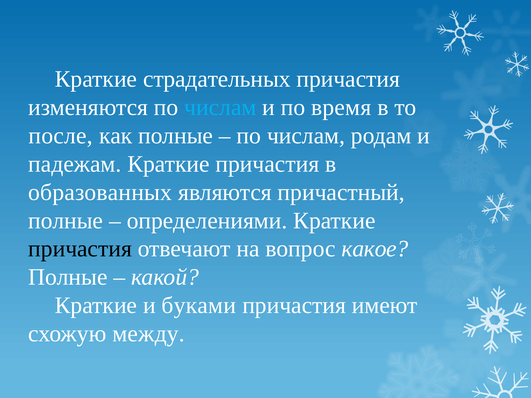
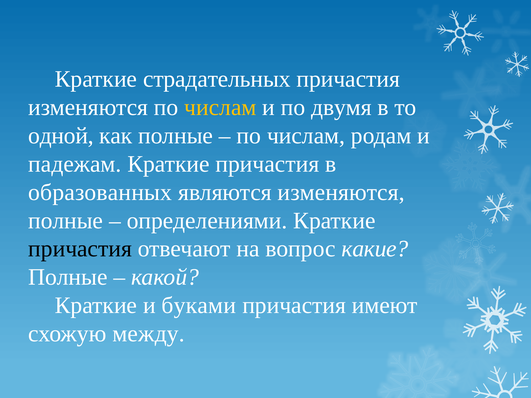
числам colour: light blue -> yellow (220, 107)
время: время -> двумя (341, 107)
после: после -> одной (61, 136)
являются причастный: причастный -> изменяются (341, 192)
какое: какое -> какие (375, 249)
